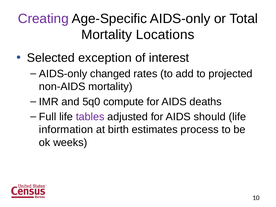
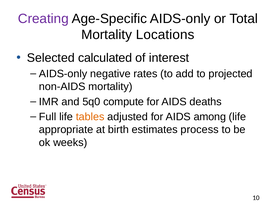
exception: exception -> calculated (105, 58)
changed: changed -> negative (110, 74)
tables colour: purple -> orange (90, 117)
should: should -> among (210, 117)
information: information -> appropriate (66, 130)
